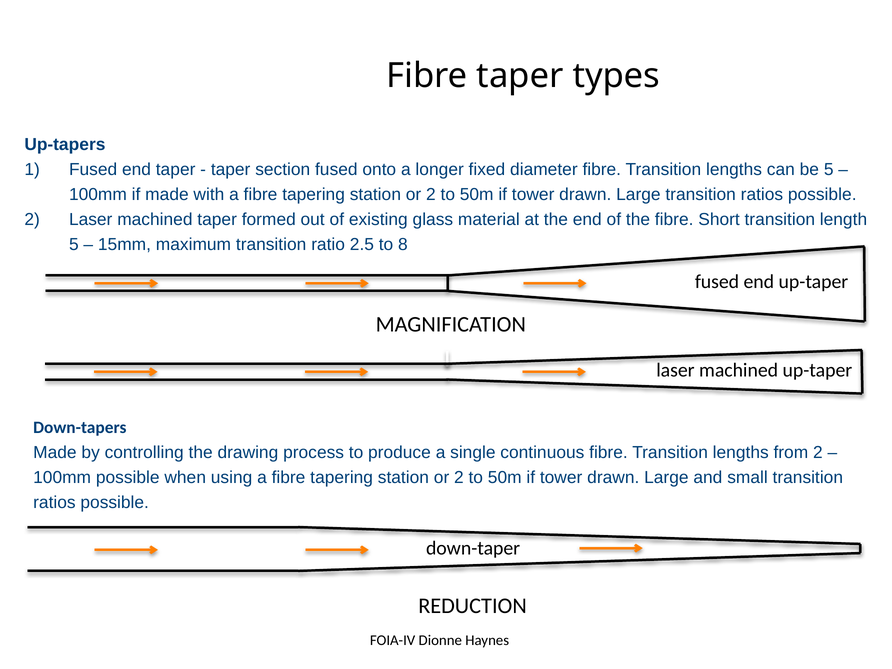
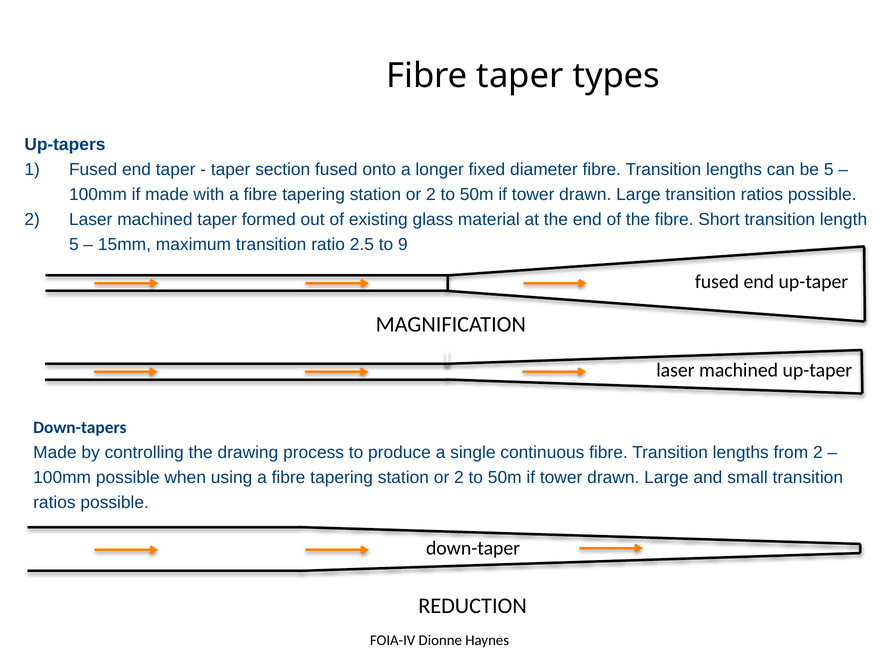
8: 8 -> 9 (403, 244)
